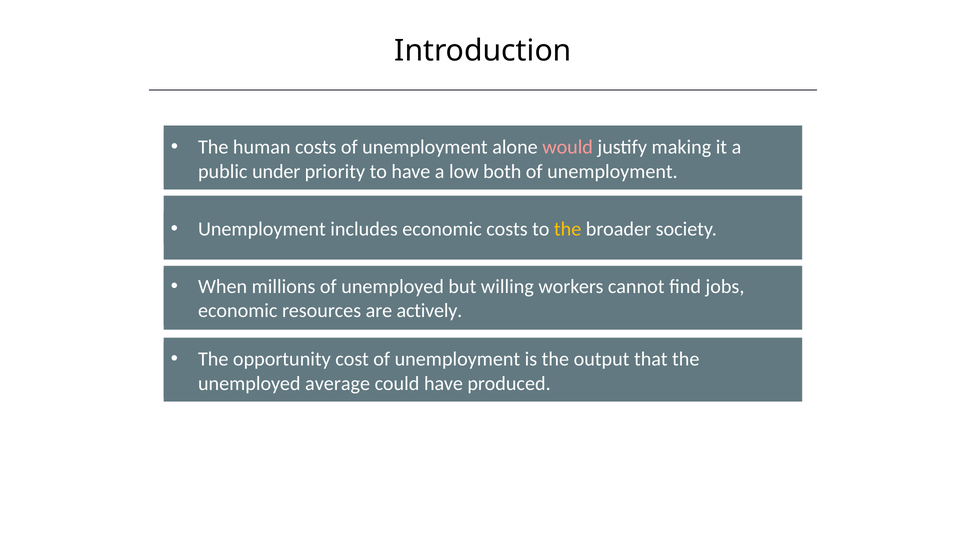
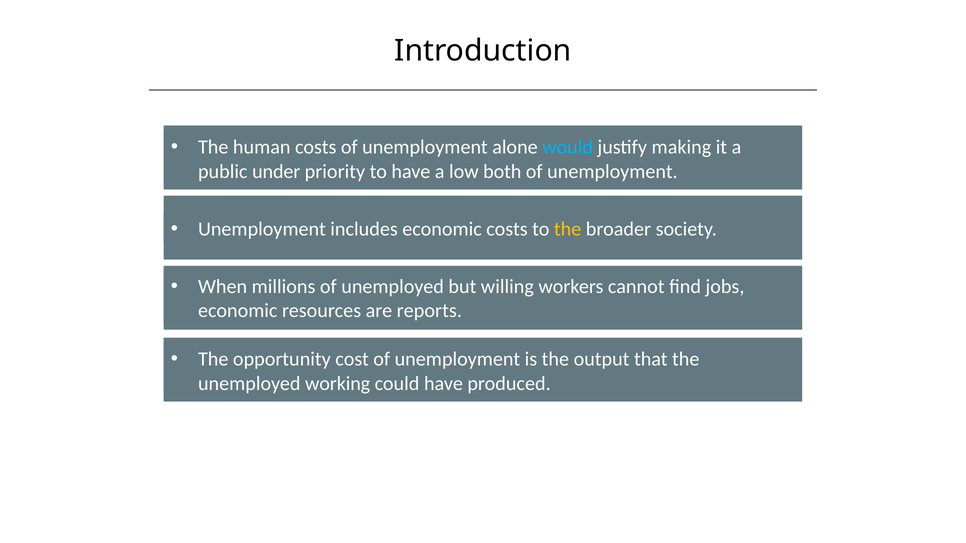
would colour: pink -> light blue (568, 147)
actively: actively -> reports (429, 311)
average: average -> working (338, 384)
